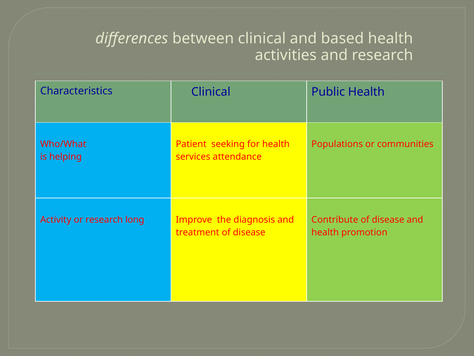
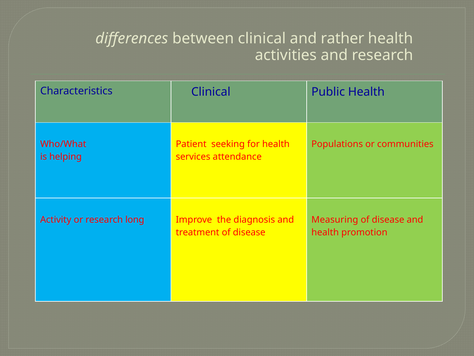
based: based -> rather (342, 39)
Contribute: Contribute -> Measuring (335, 219)
